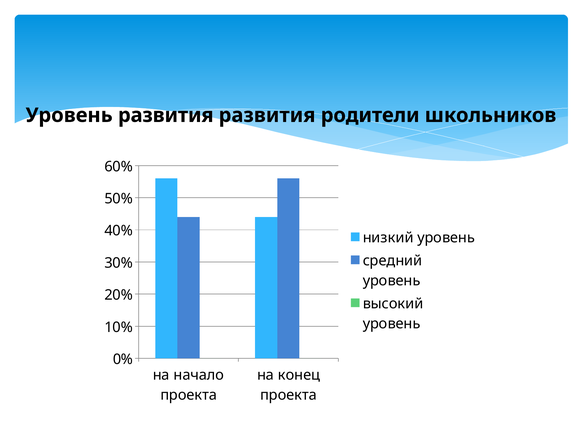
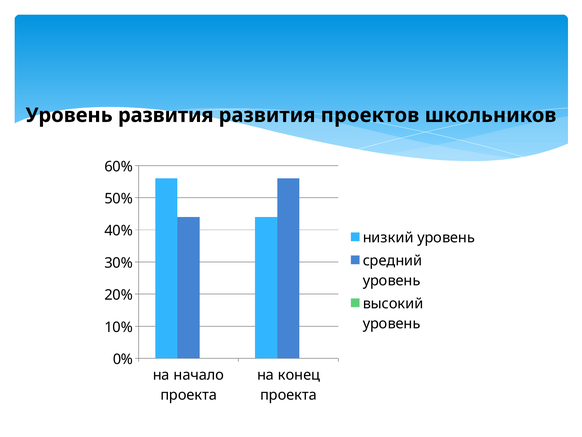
родители: родители -> проектов (370, 115)
